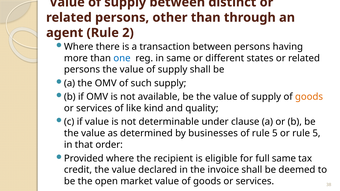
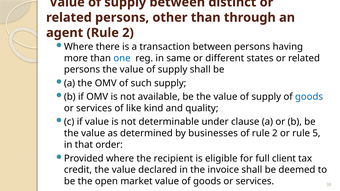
goods colour: orange -> blue (309, 97)
of rule 5: 5 -> 2 (275, 133)
full same: same -> client (284, 159)
